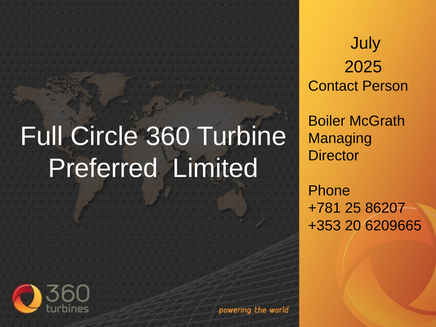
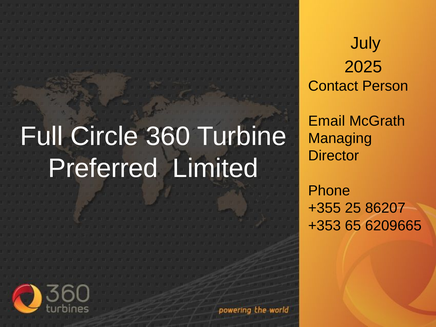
Boiler: Boiler -> Email (327, 121)
+781: +781 -> +355 (324, 208)
20: 20 -> 65 (353, 226)
